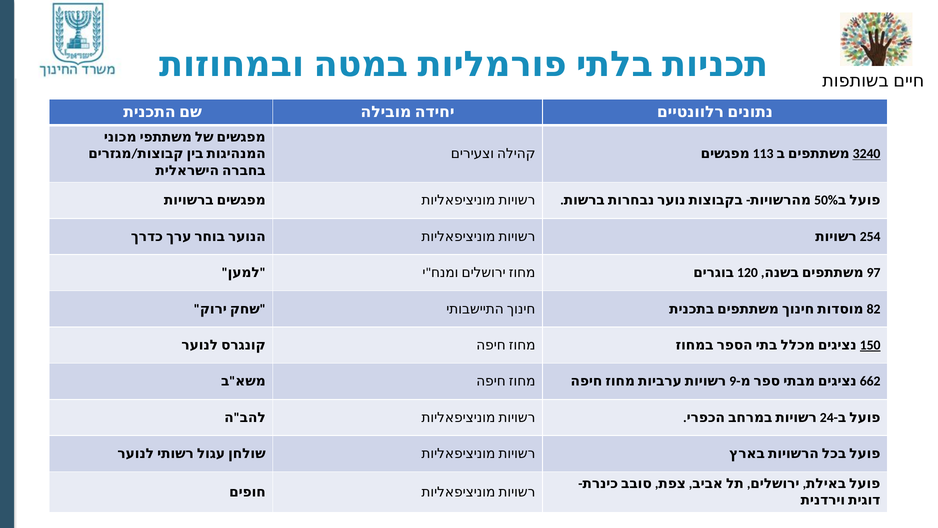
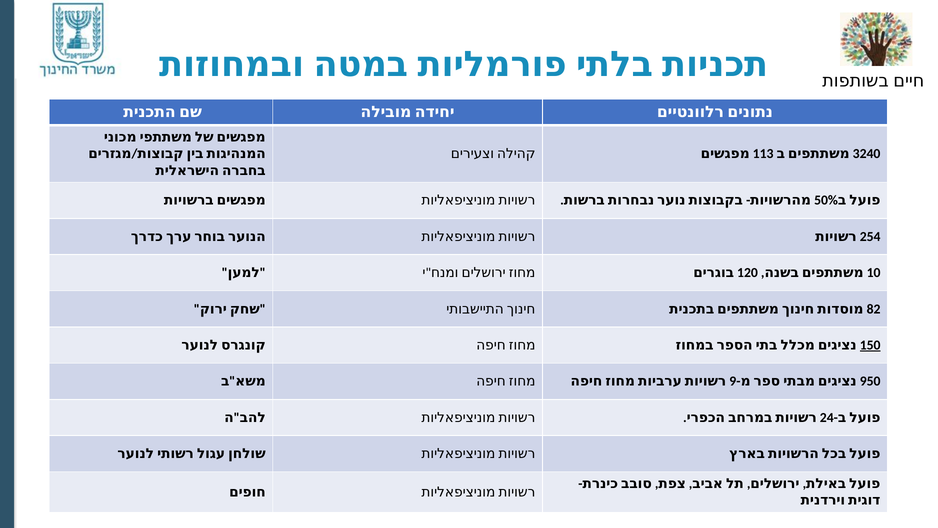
3240 underline: present -> none (867, 154)
97: 97 -> 10 (874, 273)
662: 662 -> 950 (870, 381)
